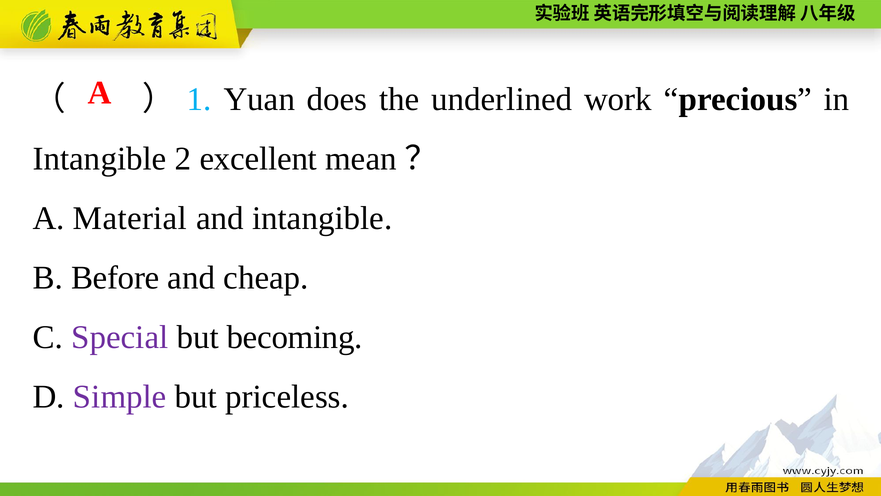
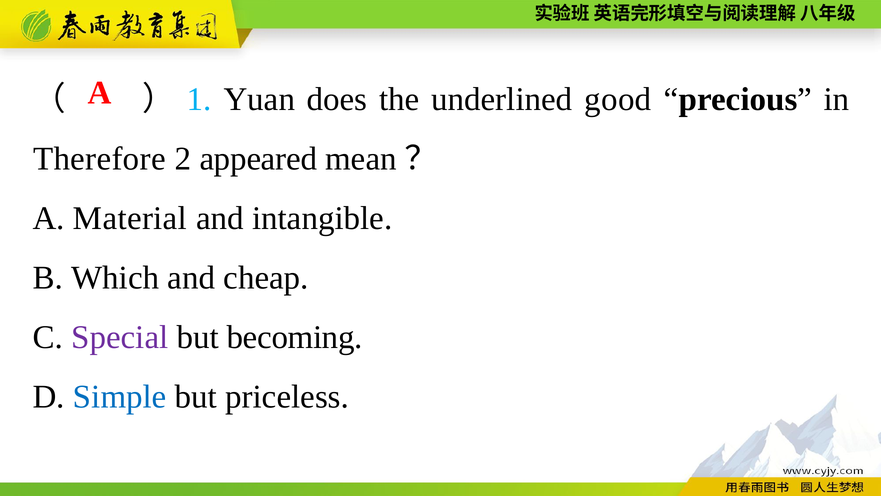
work: work -> good (618, 99)
Intangible: Intangible -> Therefore (99, 159)
excellent: excellent -> appeared (258, 159)
Before: Before -> Which (115, 278)
Simple colour: purple -> blue (120, 397)
